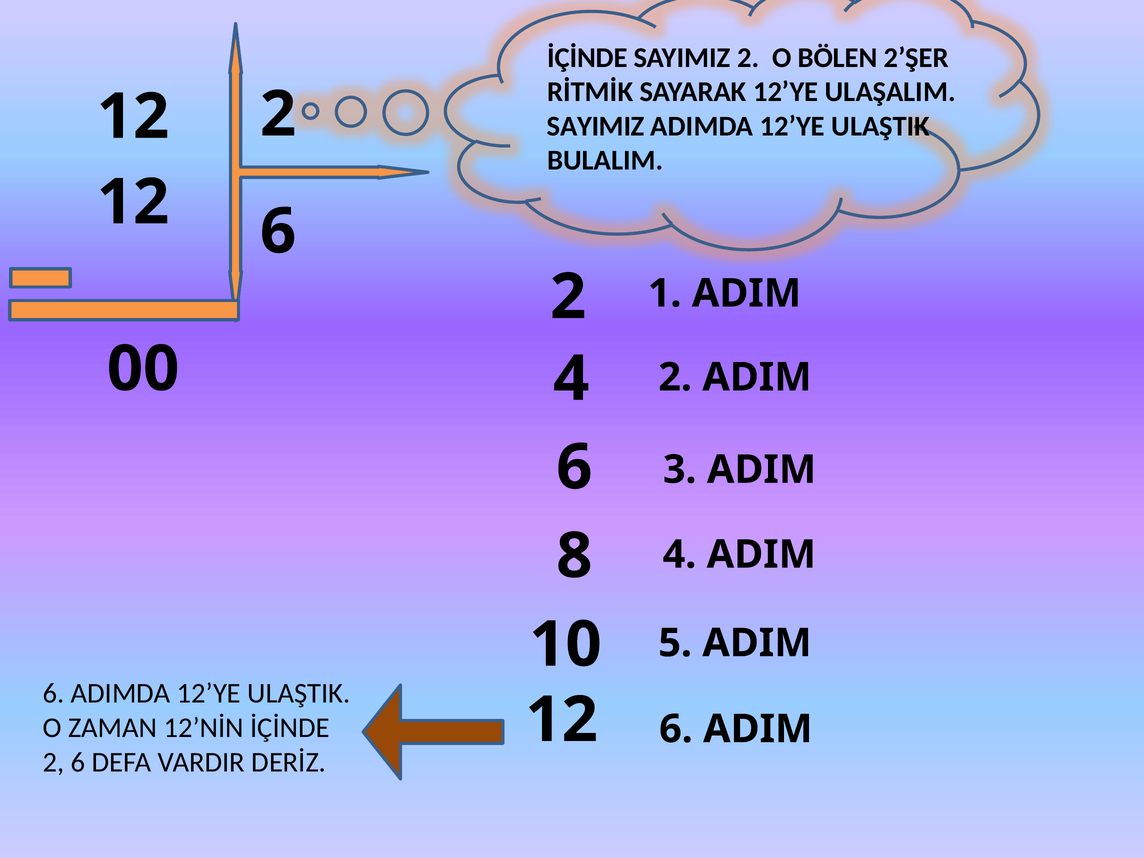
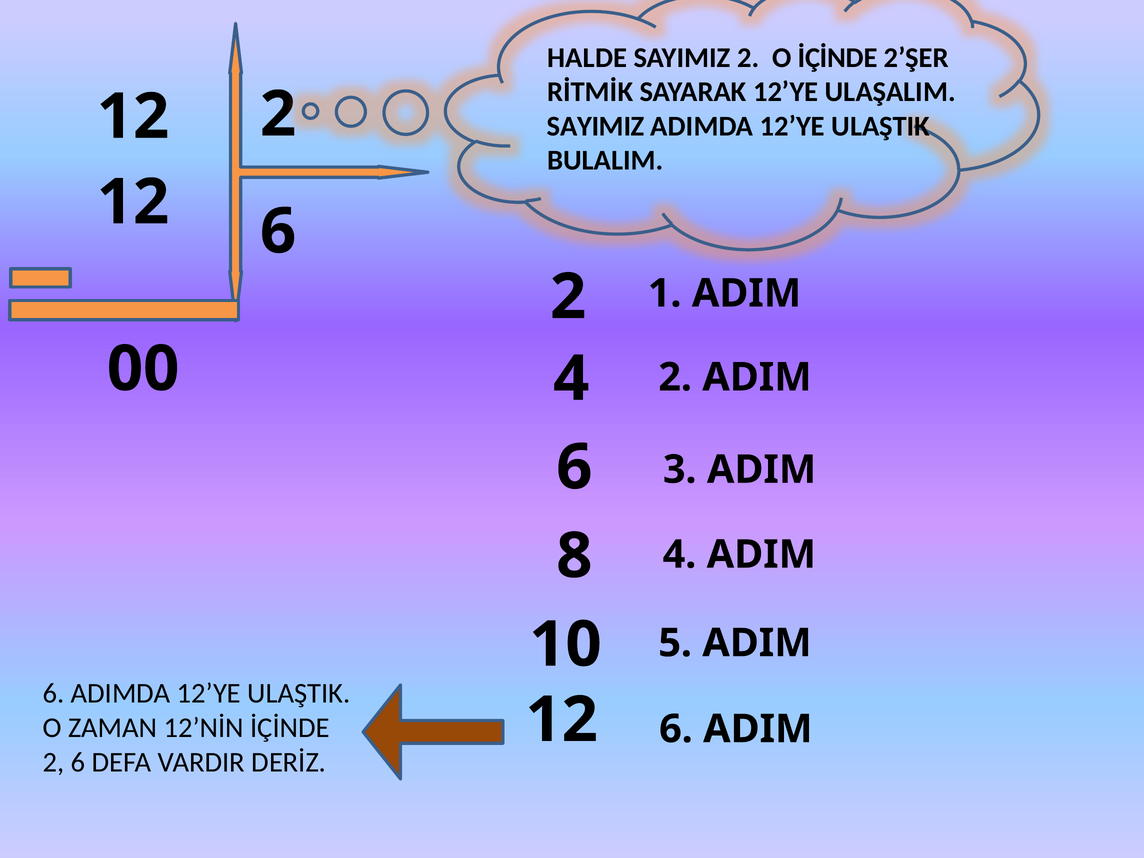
İÇİNDE: İÇİNDE -> HALDE (587, 58)
O BÖLEN: BÖLEN -> İÇİNDE (838, 58)
